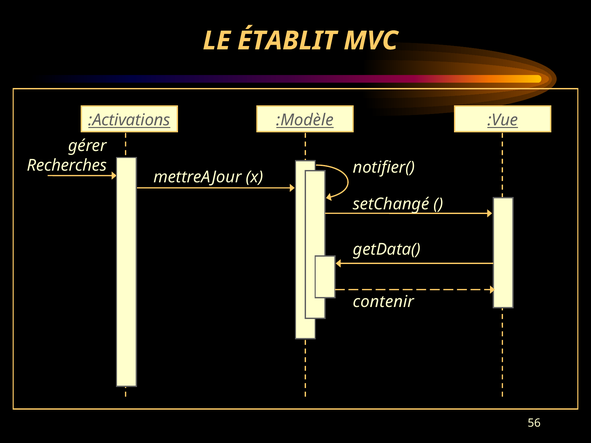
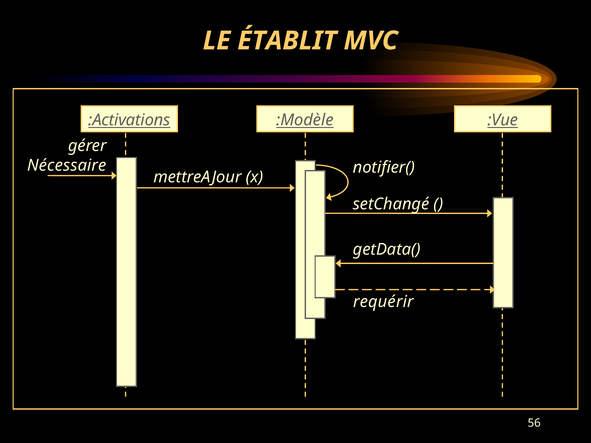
Recherches: Recherches -> Nécessaire (67, 165)
contenir: contenir -> requérir (383, 302)
